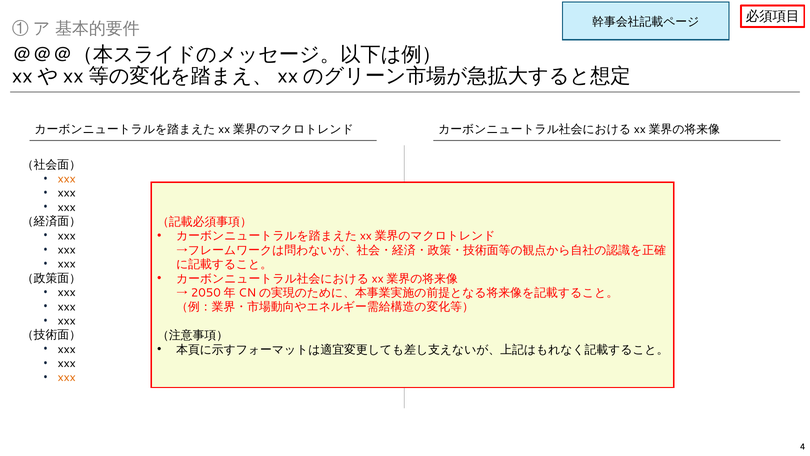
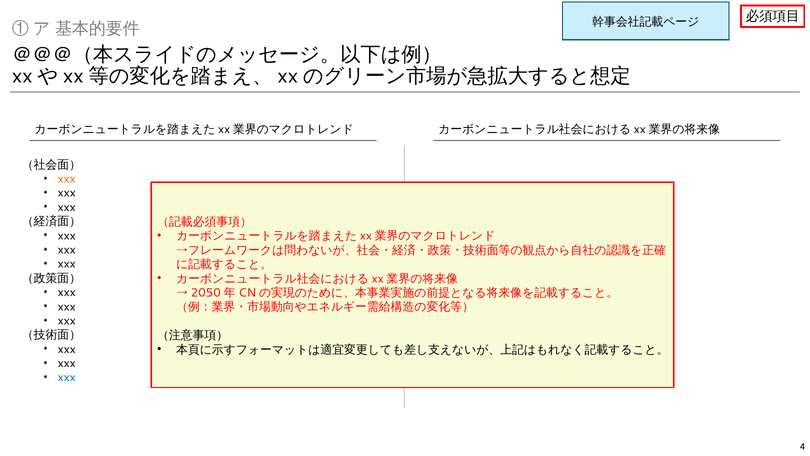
xxx colour: orange -> blue (67, 377)
